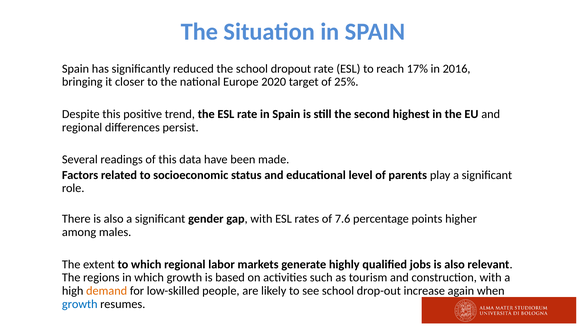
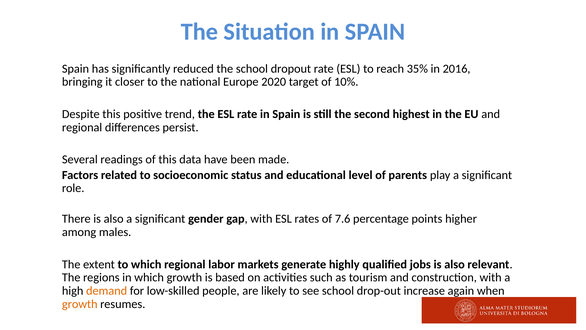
17%: 17% -> 35% (417, 69)
25%: 25% -> 10% (346, 82)
growth colour: blue -> orange (80, 304)
